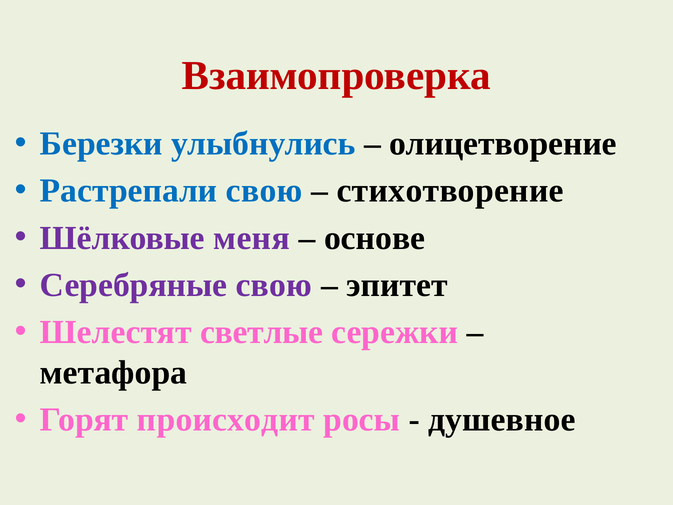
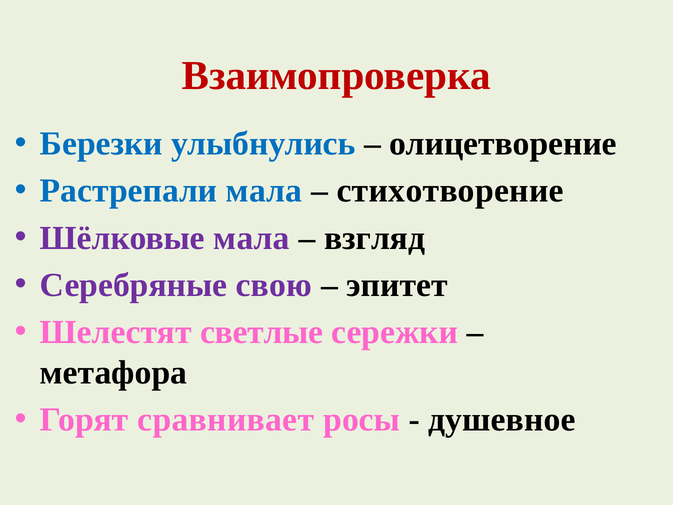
Растрепали свою: свою -> мала (264, 191)
Шёлковые меня: меня -> мала (252, 238)
основе: основе -> взгляд (375, 238)
происходит: происходит -> сравнивает (226, 420)
